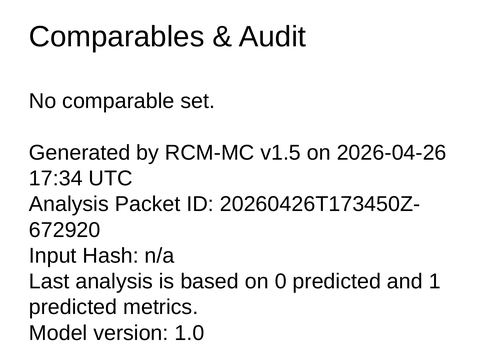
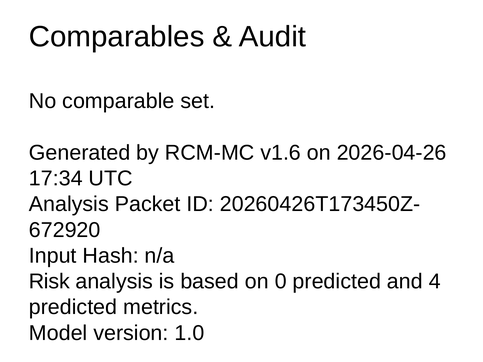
v1.5: v1.5 -> v1.6 (281, 153)
Last: Last -> Risk (49, 282)
1: 1 -> 4 (435, 282)
